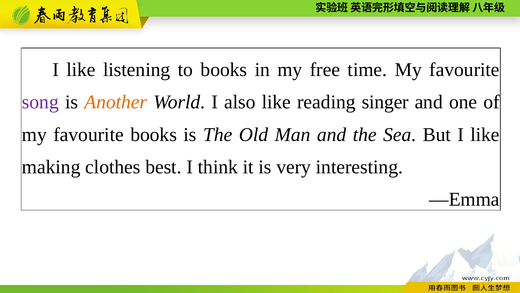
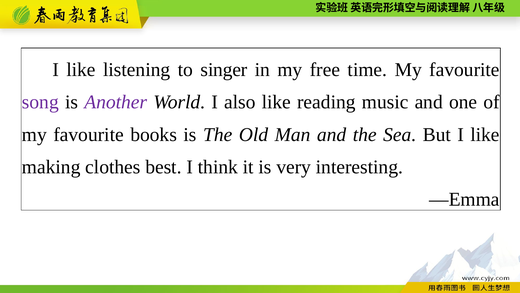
to books: books -> singer (224, 70)
Another colour: orange -> purple (116, 102)
singer: singer -> music (385, 102)
